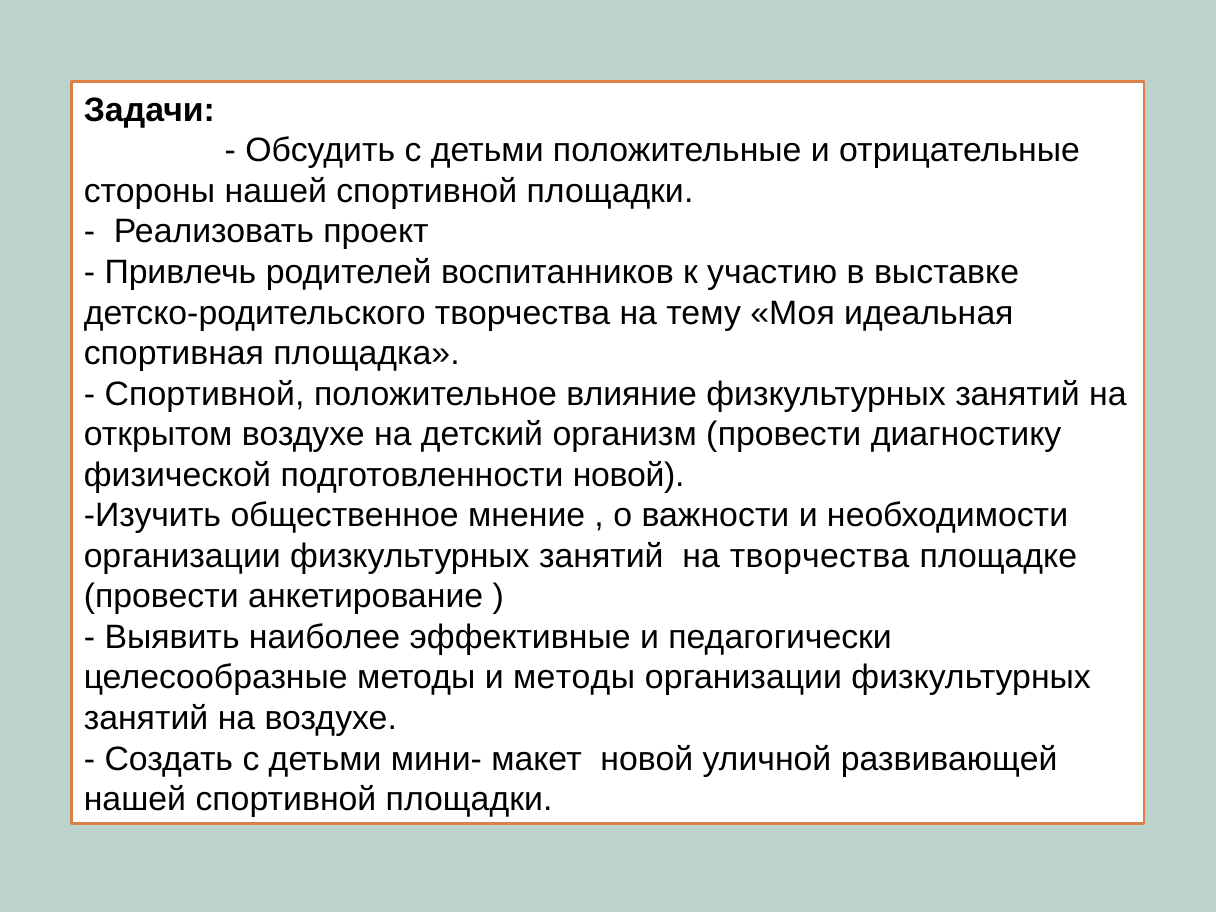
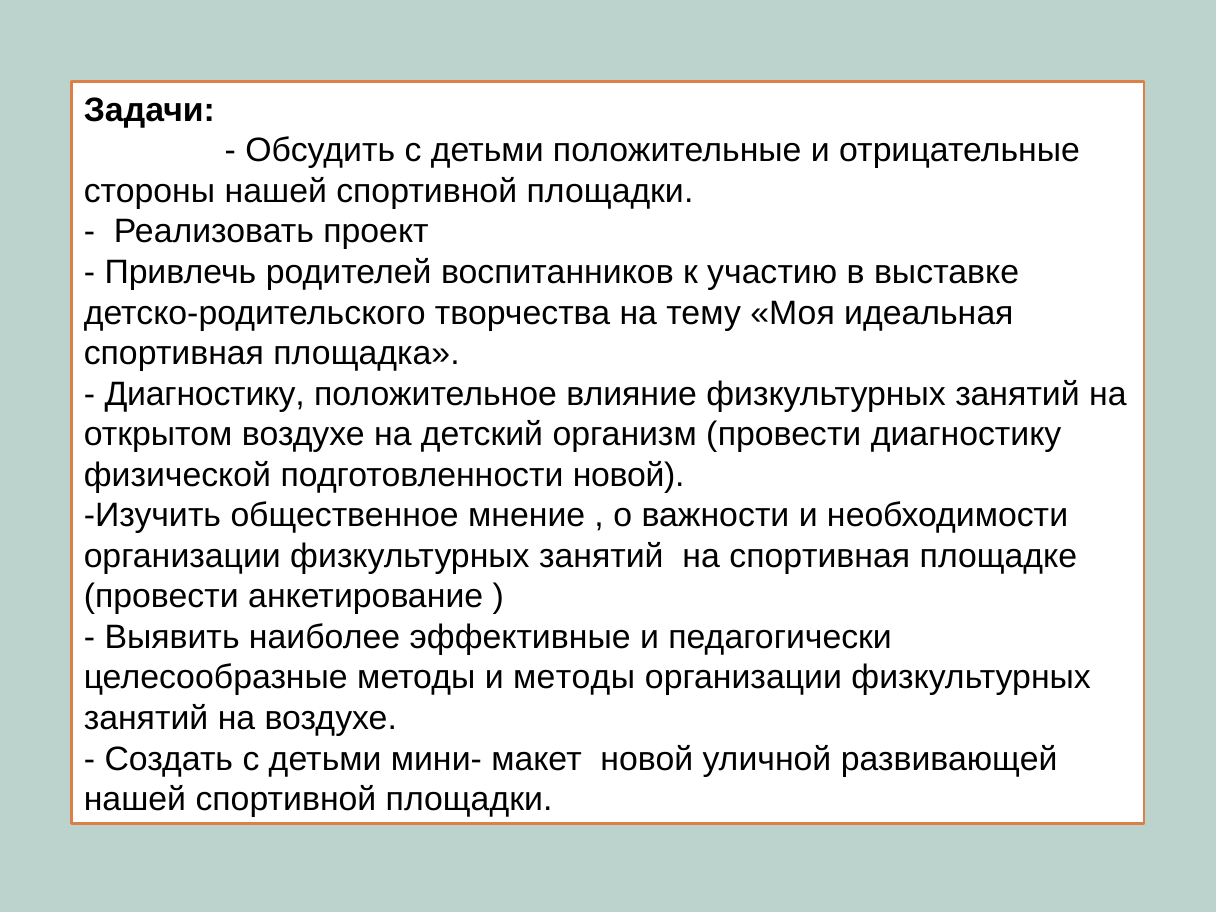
Спортивной: Спортивной -> Диагностику (205, 394)
на творчества: творчества -> спортивная (820, 556)
